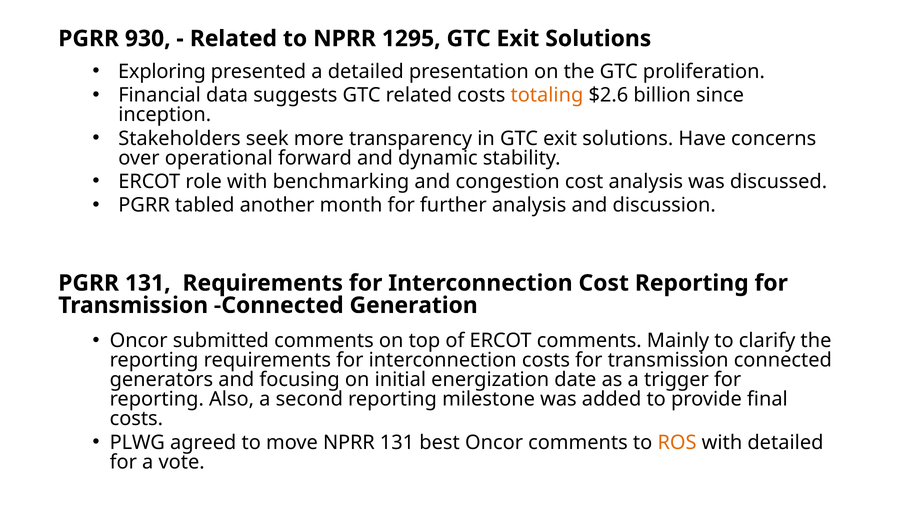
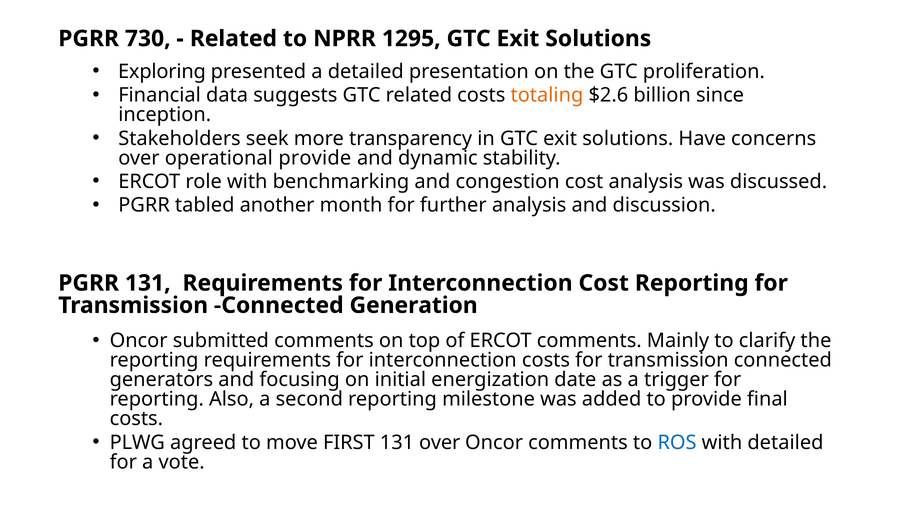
930: 930 -> 730 (148, 39)
operational forward: forward -> provide (315, 158)
move NPRR: NPRR -> FIRST (349, 442)
131 best: best -> over (440, 442)
ROS colour: orange -> blue (677, 442)
